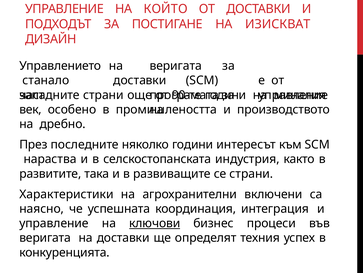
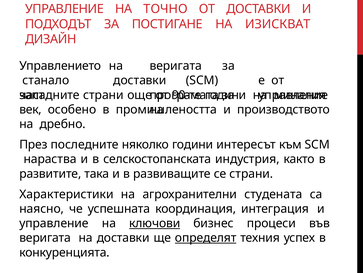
КОЙТО: КОЙТО -> ТОЧНО (166, 9)
включени: включени -> студената (273, 194)
определят underline: none -> present (206, 237)
